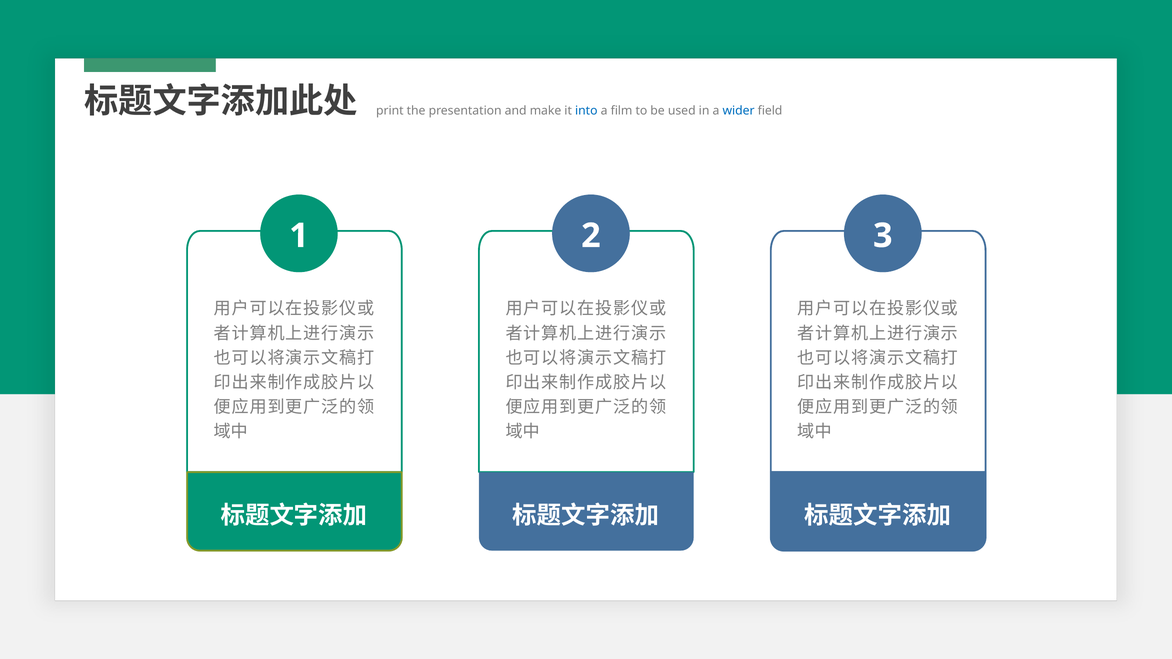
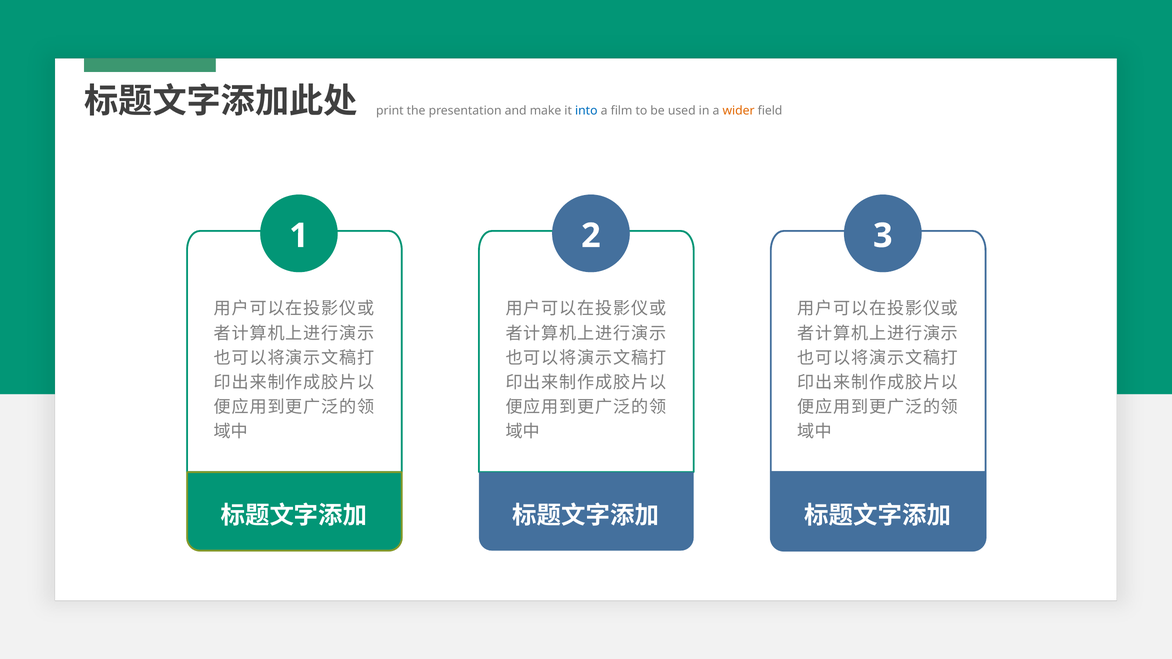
wider colour: blue -> orange (739, 111)
